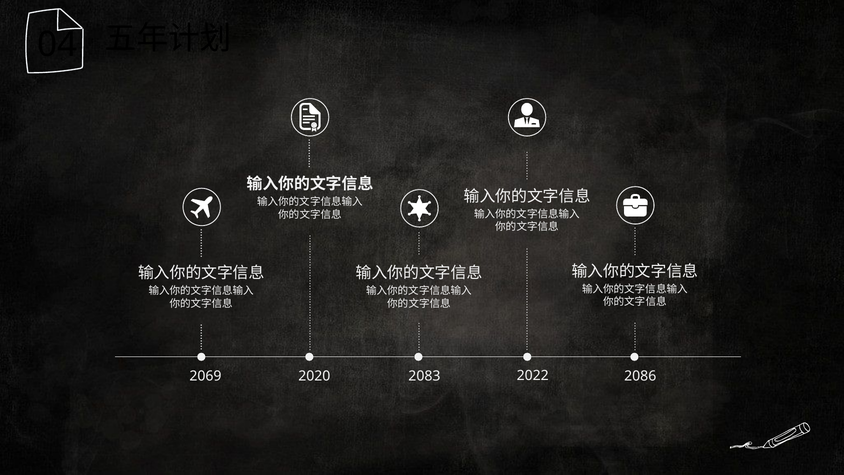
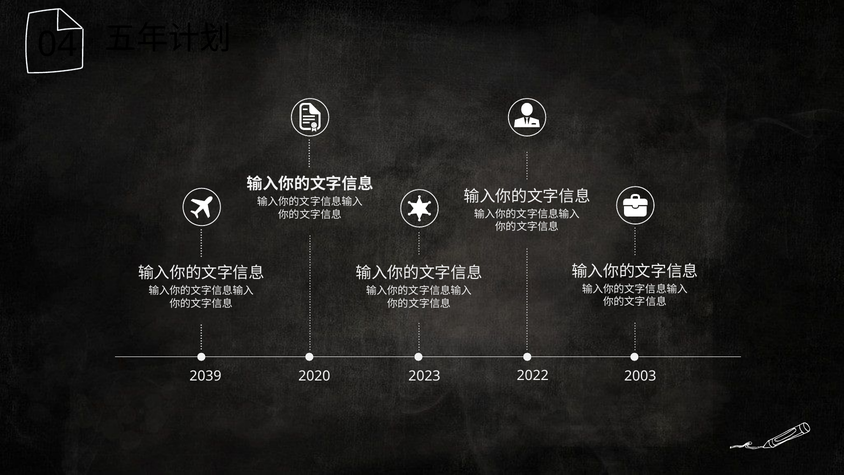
2069: 2069 -> 2039 (205, 376)
2083: 2083 -> 2023 (424, 376)
2086: 2086 -> 2003 (640, 376)
